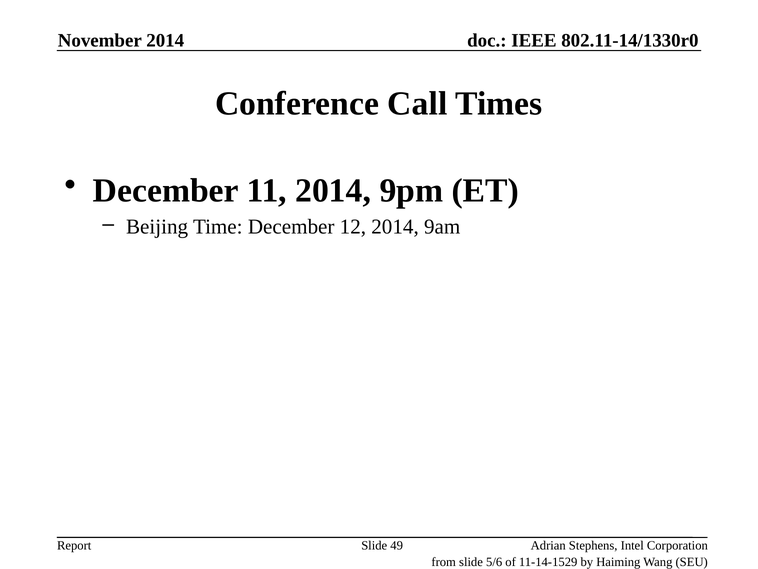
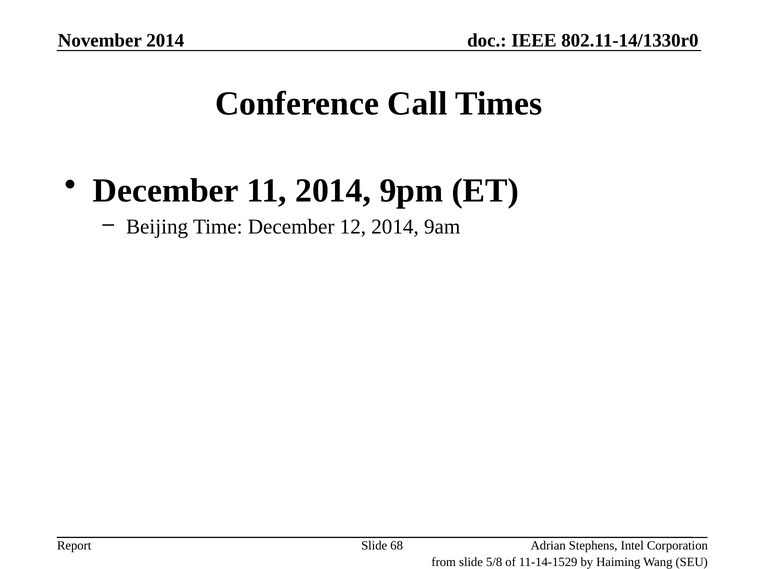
49: 49 -> 68 (397, 545)
5/6: 5/6 -> 5/8 (494, 562)
